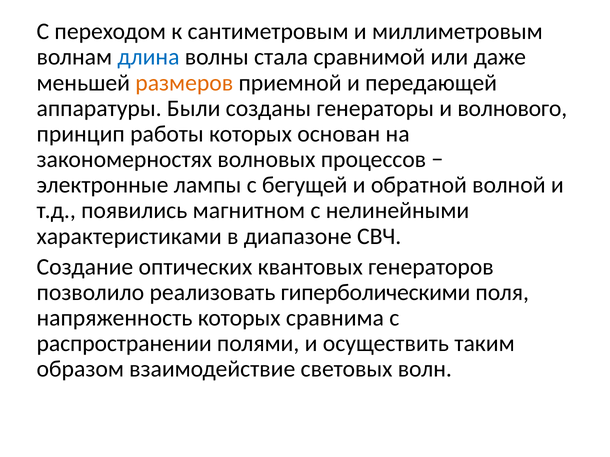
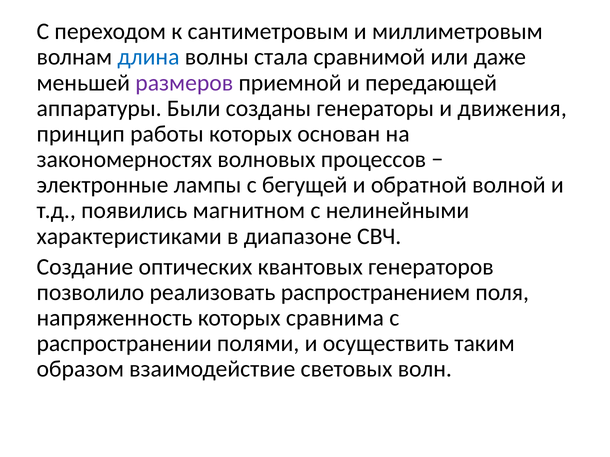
размеров colour: orange -> purple (184, 83)
волнового: волнового -> движения (512, 108)
гиперболическими: гиперболическими -> распространением (376, 293)
